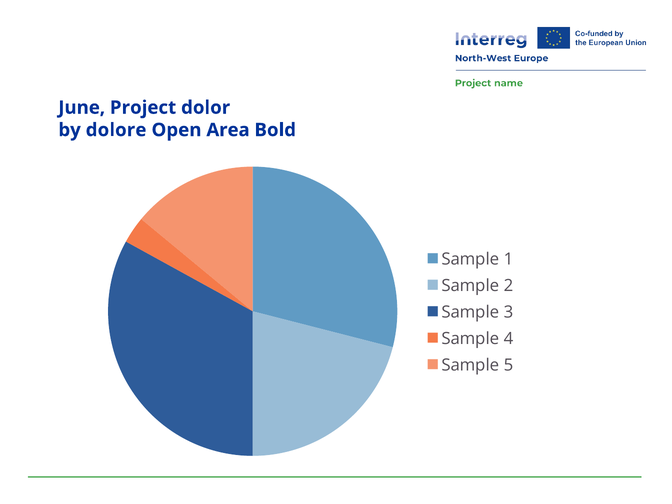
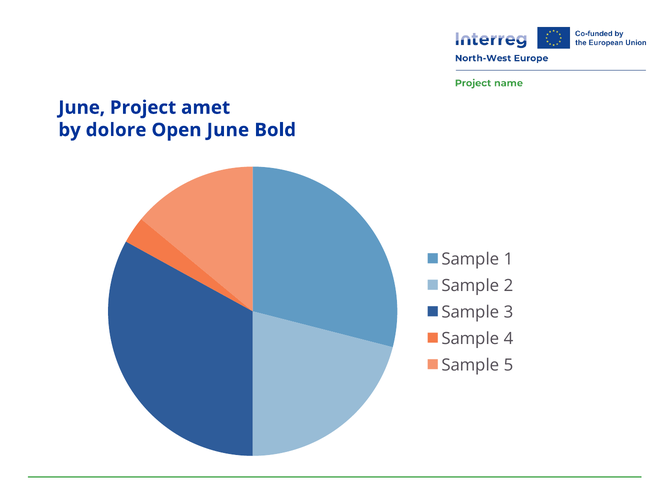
dolor: dolor -> amet (206, 108)
Open Area: Area -> June (228, 130)
